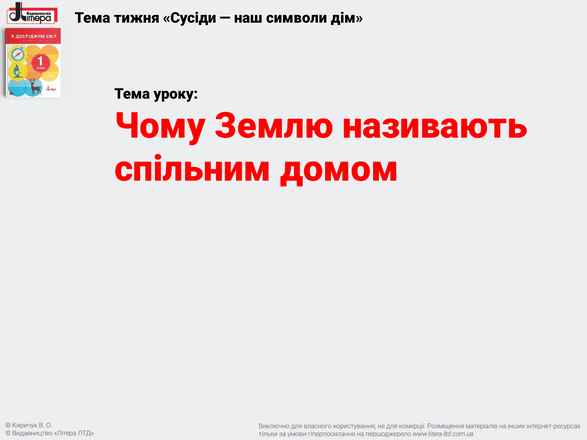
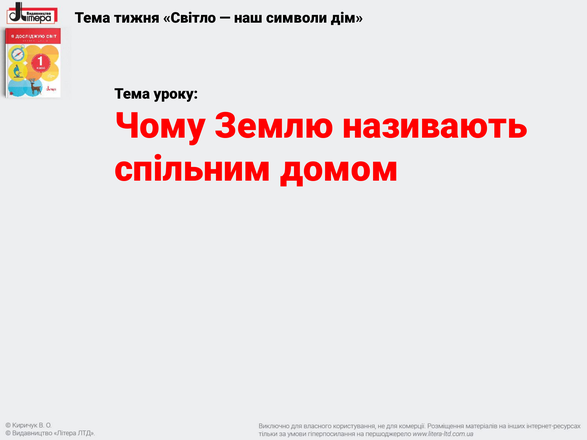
Сусіди: Сусіди -> Світло (190, 18)
